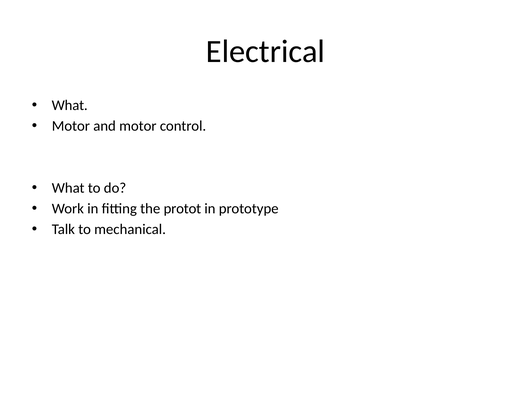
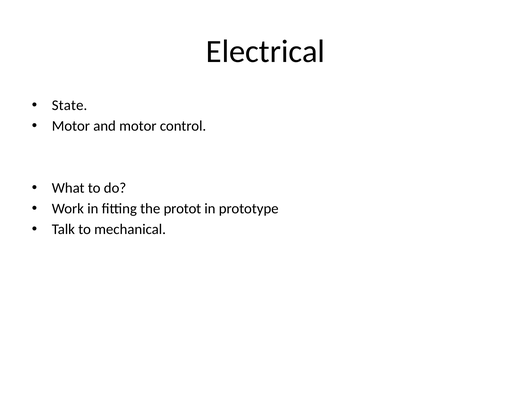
What: What -> State (70, 105)
